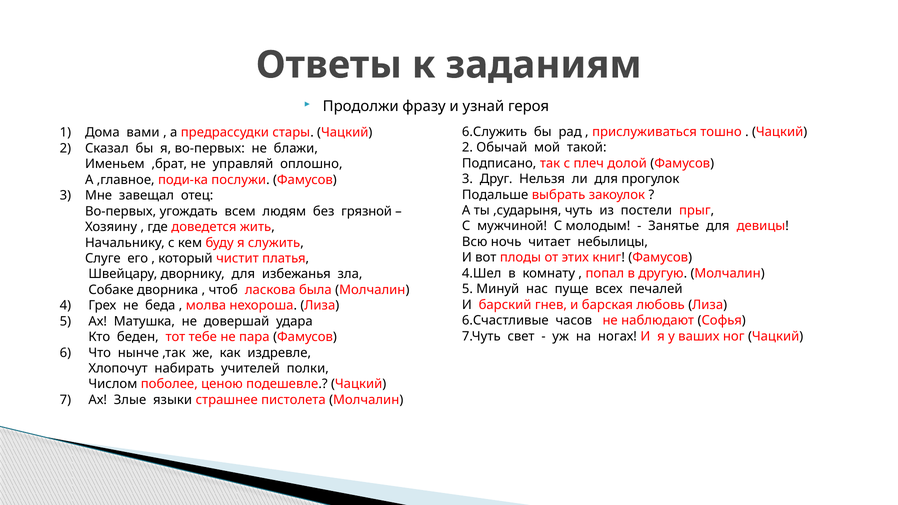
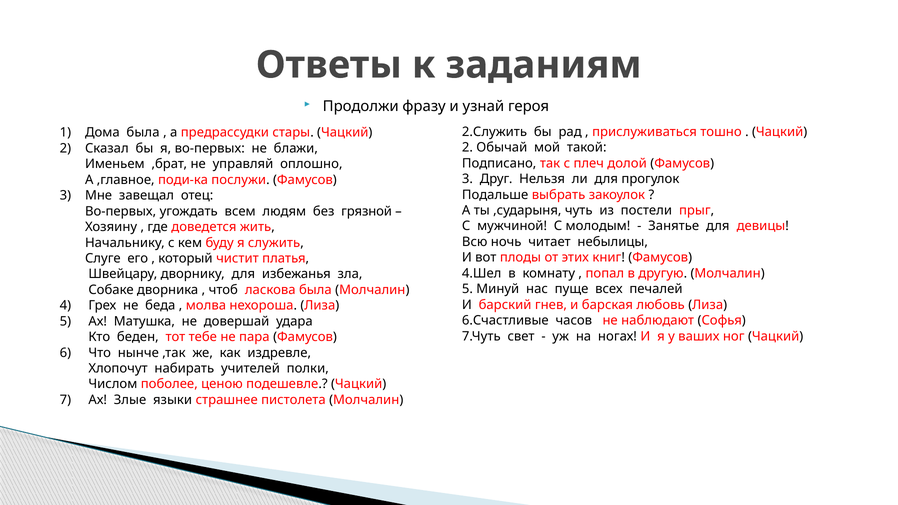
6.Служить: 6.Служить -> 2.Служить (495, 132)
Дома вами: вами -> была (143, 133)
